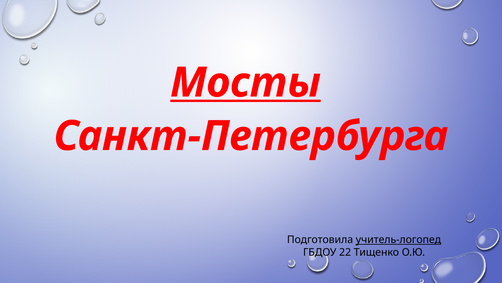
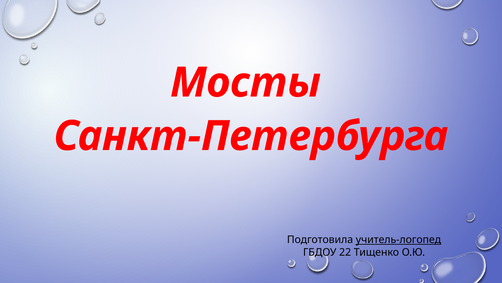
Мосты underline: present -> none (245, 83)
